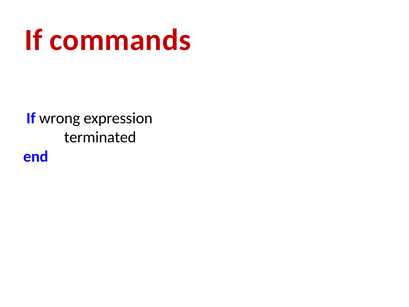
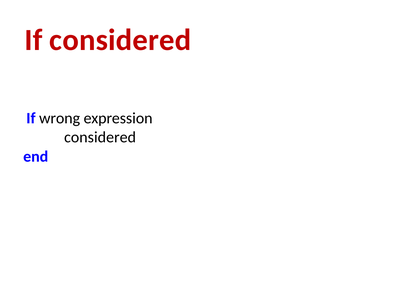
If commands: commands -> considered (120, 40)
terminated: terminated -> considered (100, 137)
